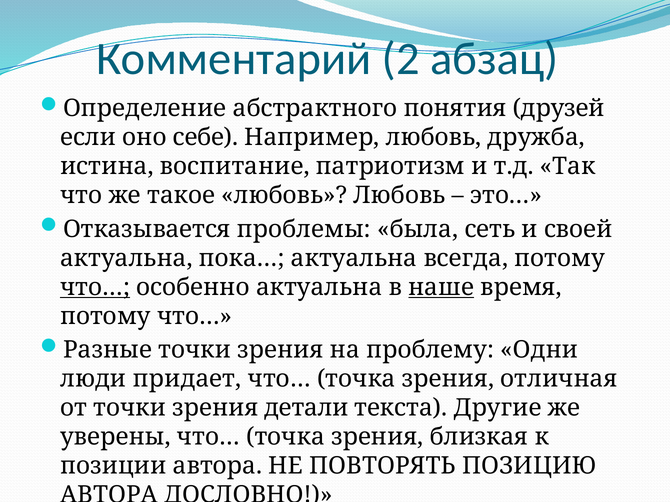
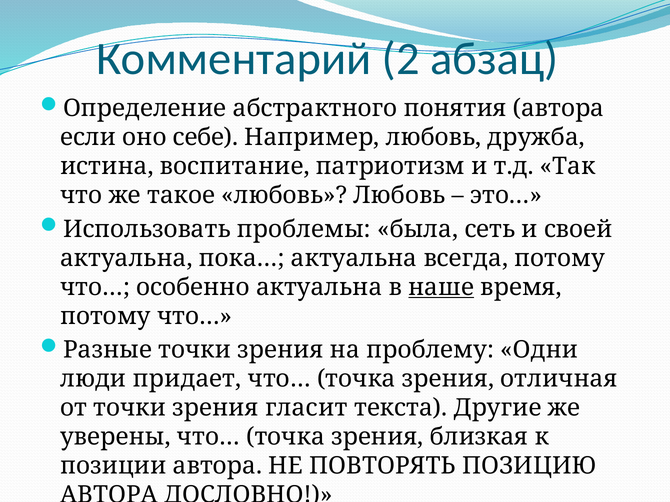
понятия друзей: друзей -> автора (559, 108)
Отказывается: Отказывается -> Использовать (147, 229)
что… underline: present -> none (95, 287)
детали: детали -> гласит (306, 408)
